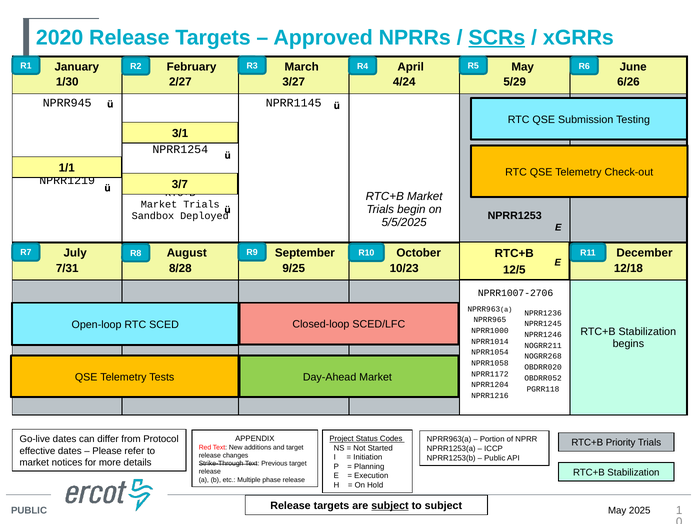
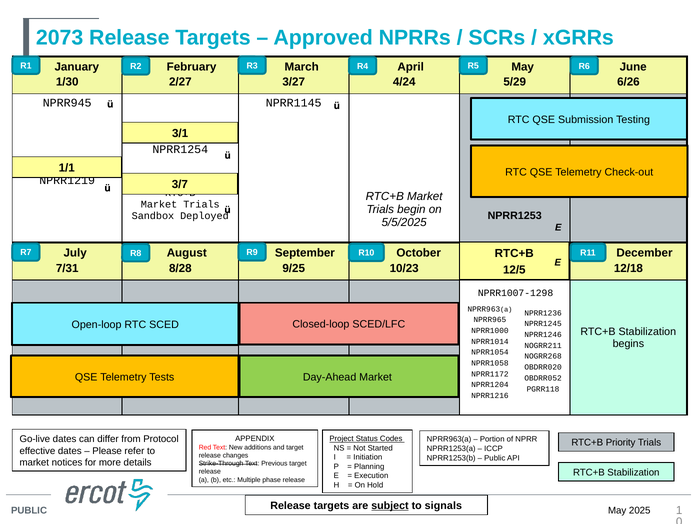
2020: 2020 -> 2073 (60, 38)
SCRs underline: present -> none (497, 38)
NPRR1007-2706: NPRR1007-2706 -> NPRR1007-1298 (516, 293)
to subject: subject -> signals (443, 505)
